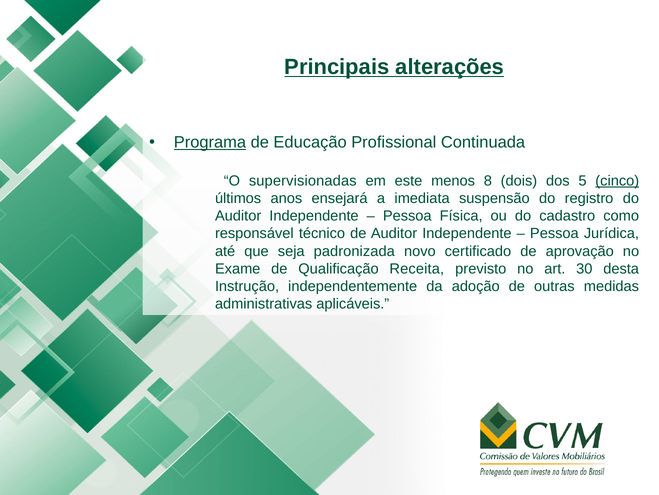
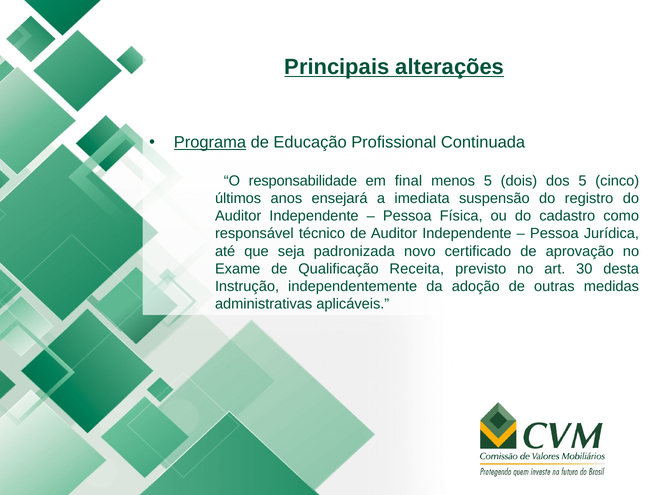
supervisionadas: supervisionadas -> responsabilidade (303, 181)
este: este -> final (408, 181)
menos 8: 8 -> 5 (488, 181)
cinco underline: present -> none (617, 181)
